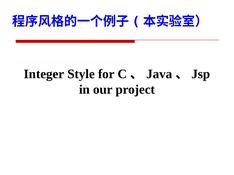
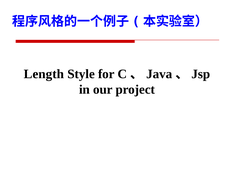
Integer: Integer -> Length (44, 74)
